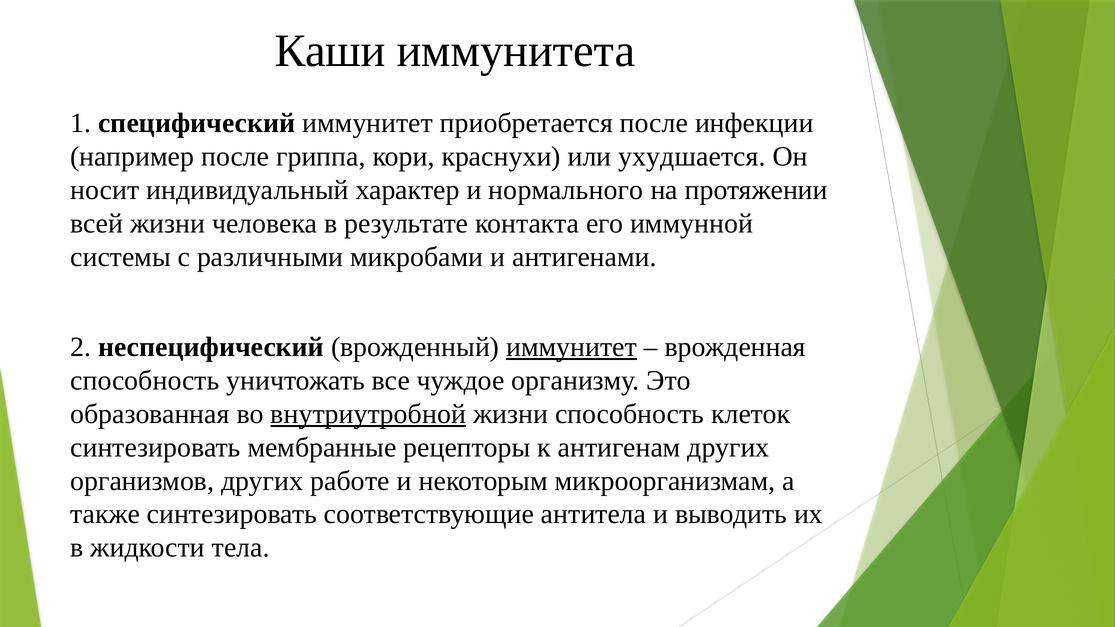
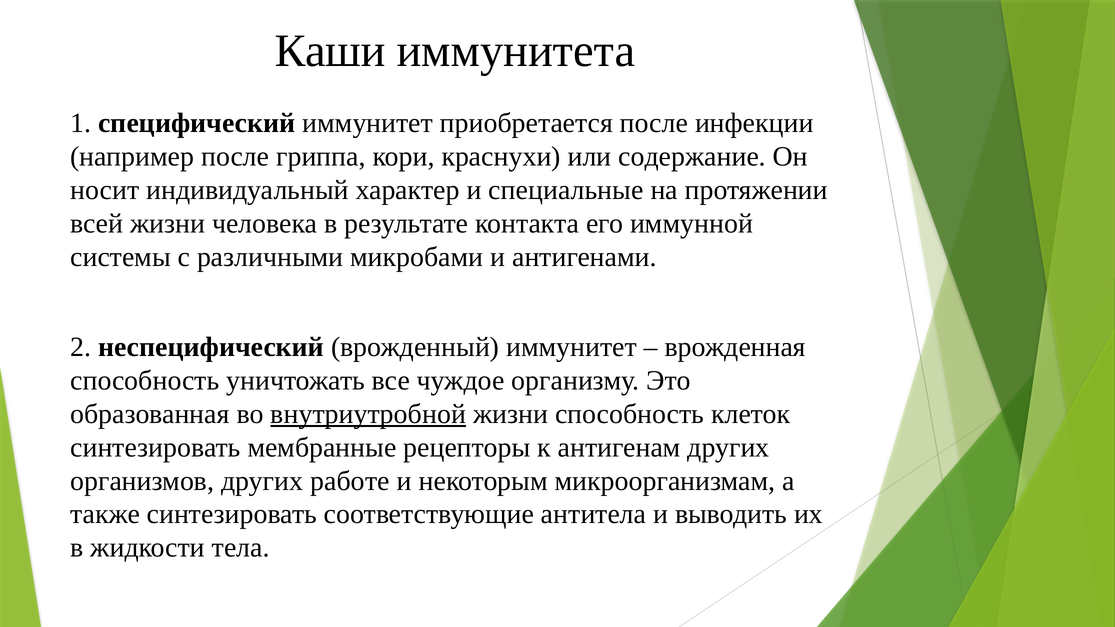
ухудшается: ухудшается -> содержание (692, 157)
нормального: нормального -> специальные (566, 190)
иммунитет underline: present -> none (572, 347)
